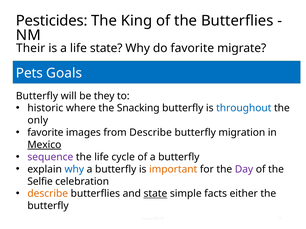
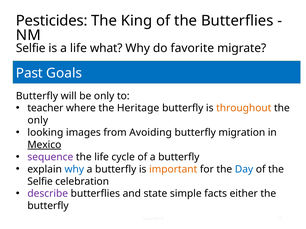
Their: Their -> Selfie (31, 48)
life state: state -> what (106, 48)
Pets: Pets -> Past (29, 73)
be they: they -> only (104, 96)
historic: historic -> teacher (45, 108)
Snacking: Snacking -> Heritage (138, 108)
throughout colour: blue -> orange (244, 108)
favorite: favorite -> looking (45, 133)
from Describe: Describe -> Avoiding (151, 133)
Day colour: purple -> blue (244, 170)
describe colour: orange -> purple (48, 194)
state underline: present -> none (155, 194)
